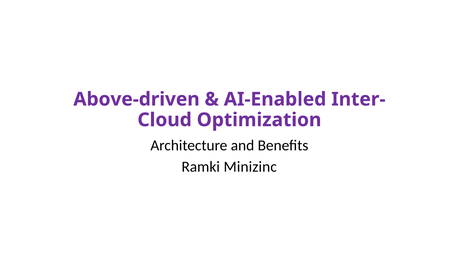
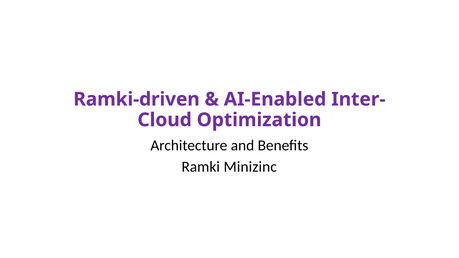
Above-driven: Above-driven -> Ramki-driven (137, 99)
